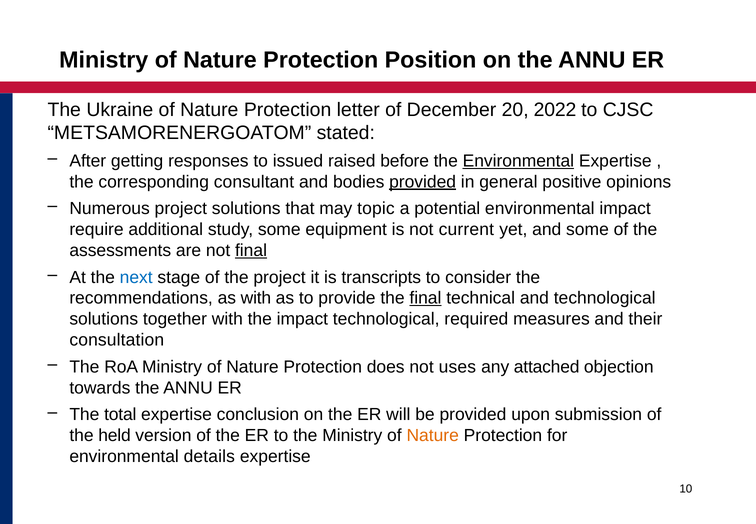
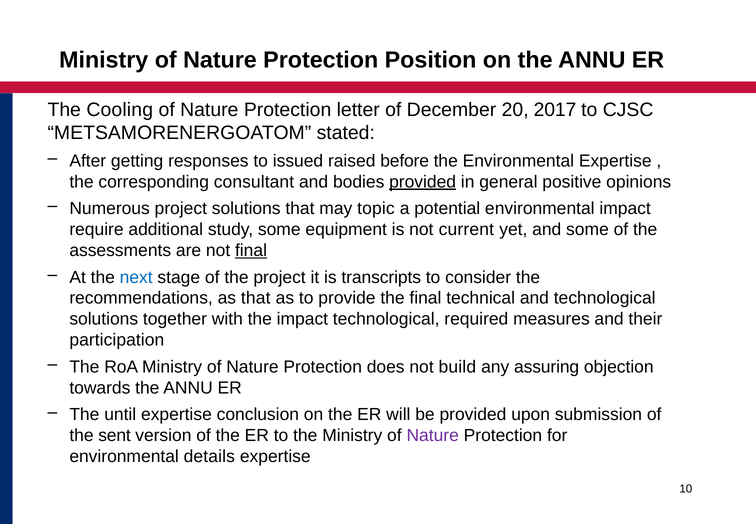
Ukraine: Ukraine -> Cooling (120, 110)
2022: 2022 -> 2017 (555, 110)
Environmental underline: present -> none (518, 161)
as with: with -> that (256, 298)
final underline: present -> none (425, 298)
consultation: consultation -> participation (117, 340)
uses: uses -> build (457, 367)
attached: attached -> assuring (547, 367)
total: total -> until (120, 414)
held: held -> sent (115, 435)
Nature colour: orange -> purple (433, 435)
